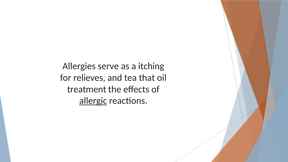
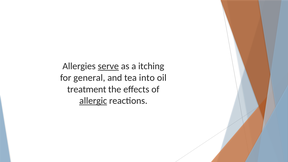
serve underline: none -> present (108, 66)
relieves: relieves -> general (89, 78)
that: that -> into (147, 78)
